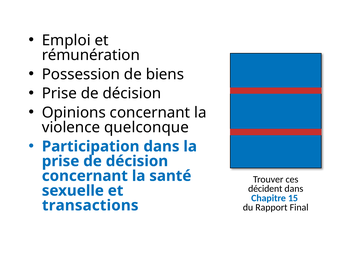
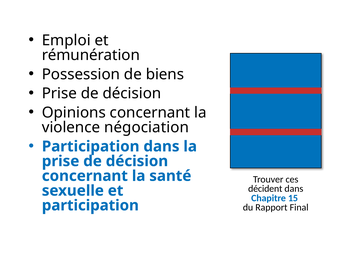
quelconque: quelconque -> négociation (146, 127)
transactions: transactions -> participation (90, 205)
